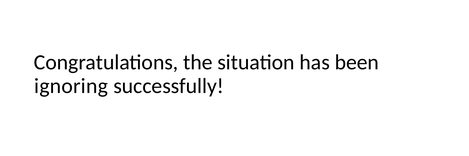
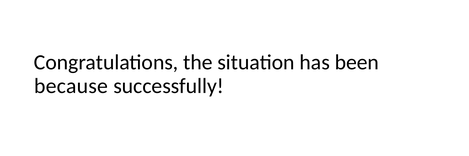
ignoring: ignoring -> because (71, 86)
